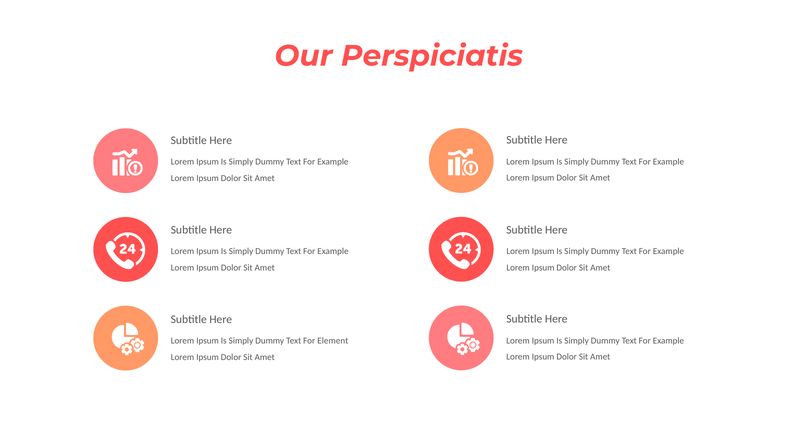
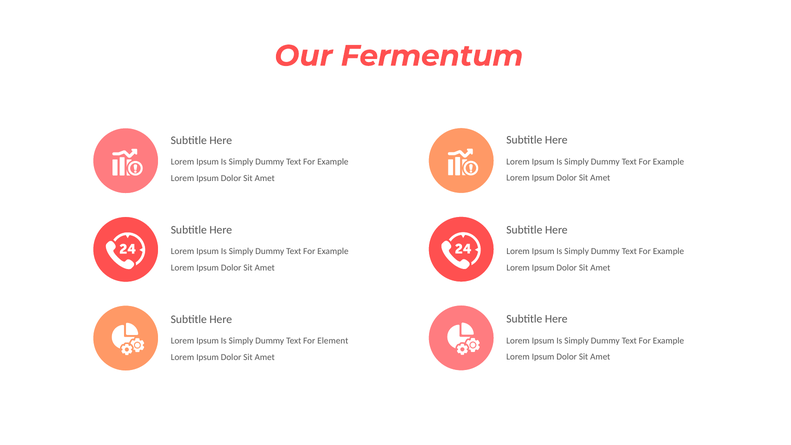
Perspiciatis: Perspiciatis -> Fermentum (432, 56)
